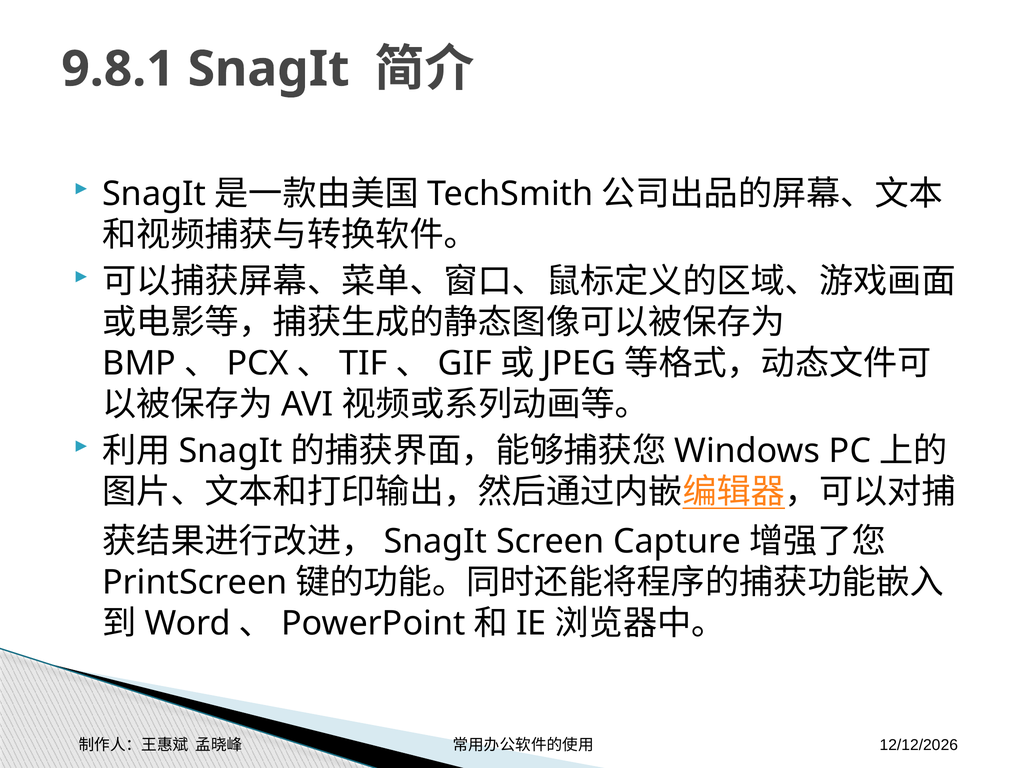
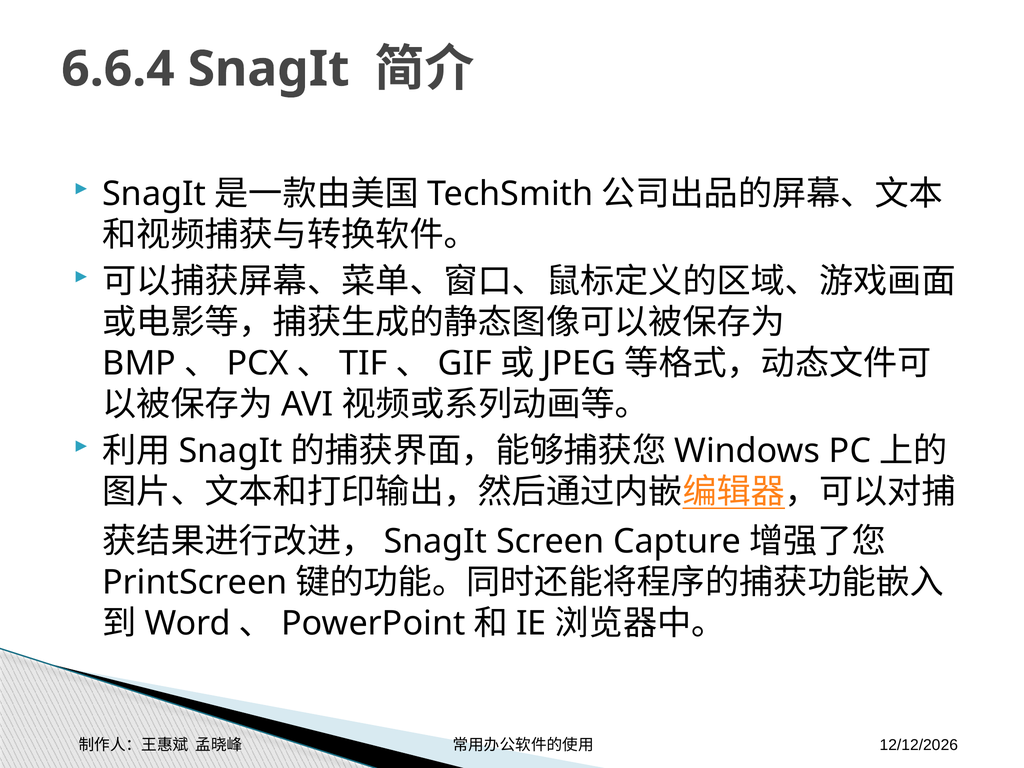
9.8.1: 9.8.1 -> 6.6.4 (118, 69)
